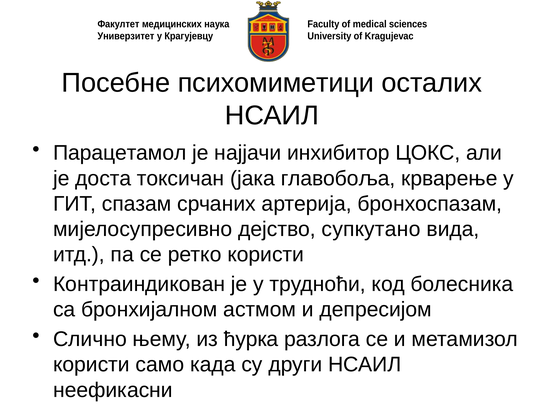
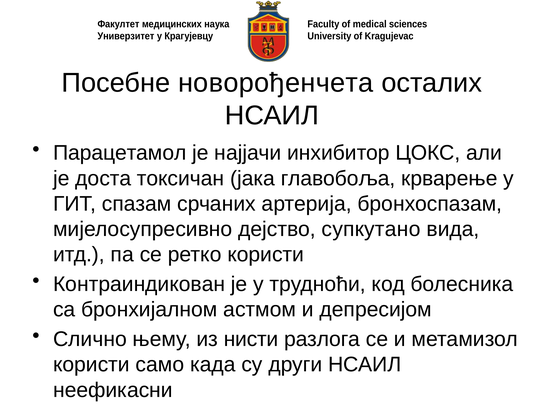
психомиметици: психомиметици -> новорођенчета (276, 83)
ћурка: ћурка -> нисти (251, 339)
